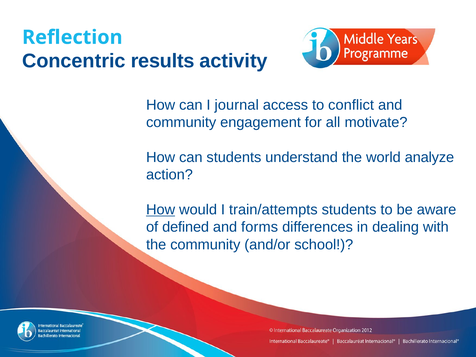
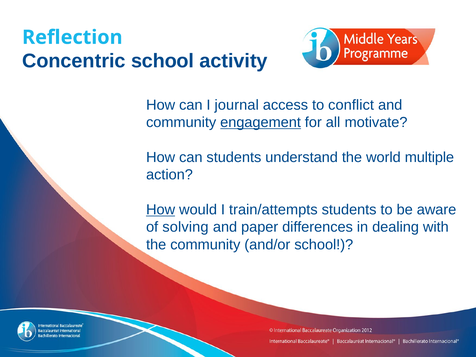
Concentric results: results -> school (163, 61)
engagement underline: none -> present (261, 122)
analyze: analyze -> multiple (429, 157)
defined: defined -> solving (185, 227)
forms: forms -> paper (260, 227)
